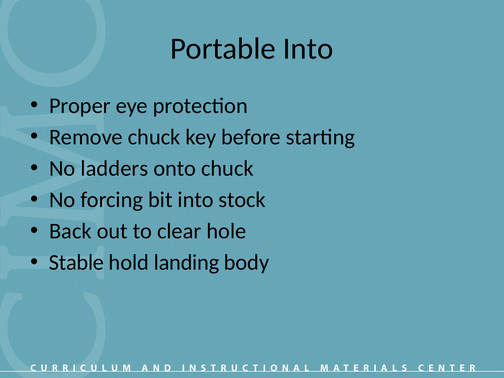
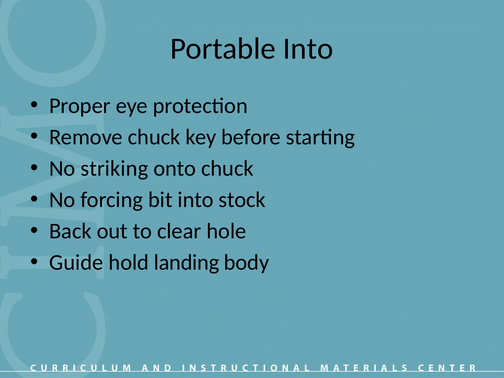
ladders: ladders -> striking (114, 168)
Stable: Stable -> Guide (76, 263)
